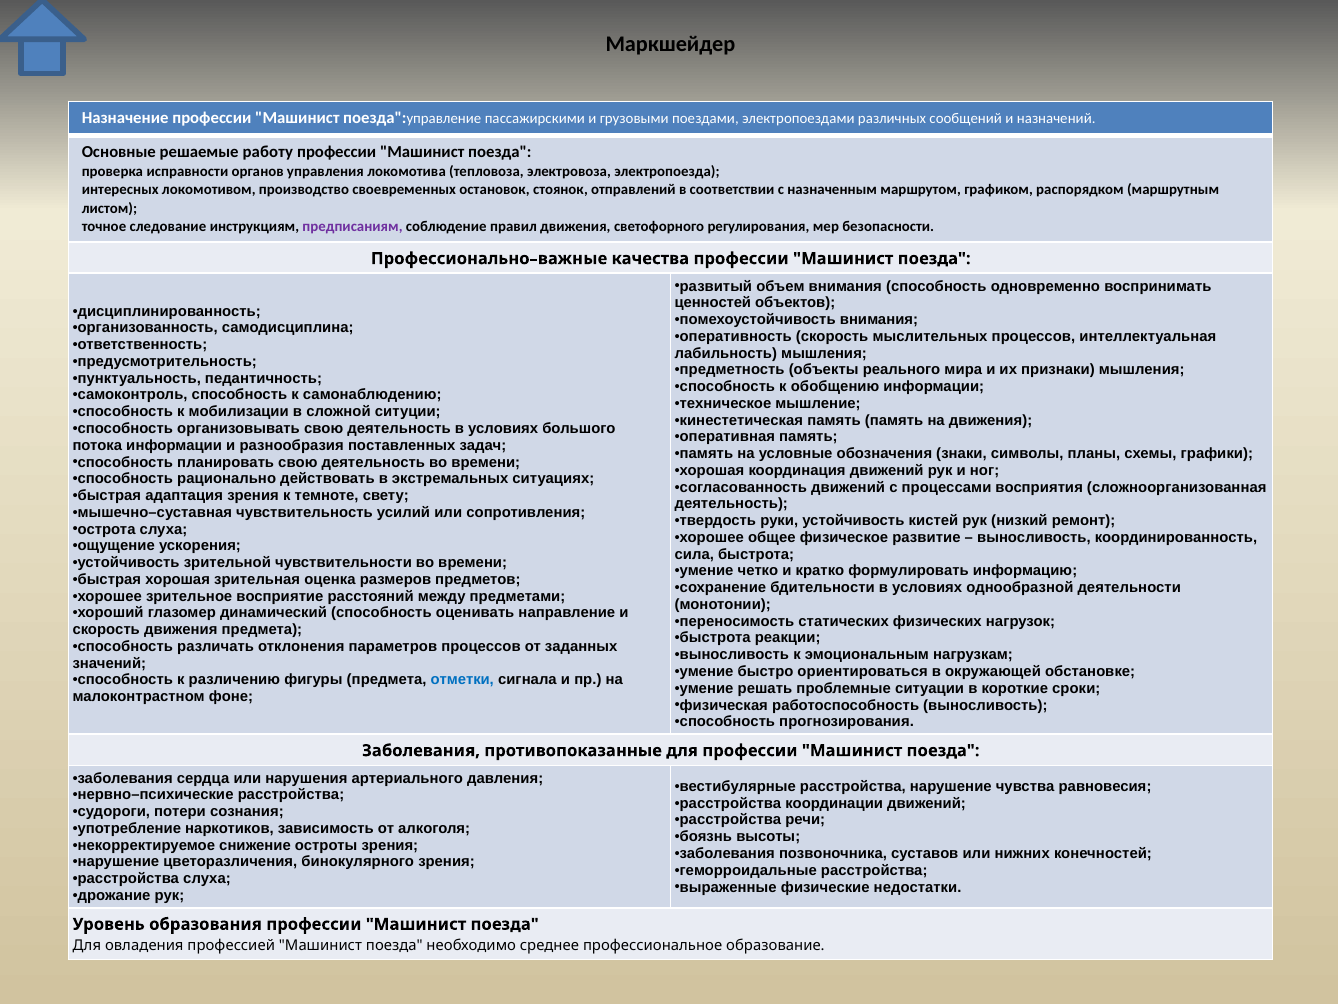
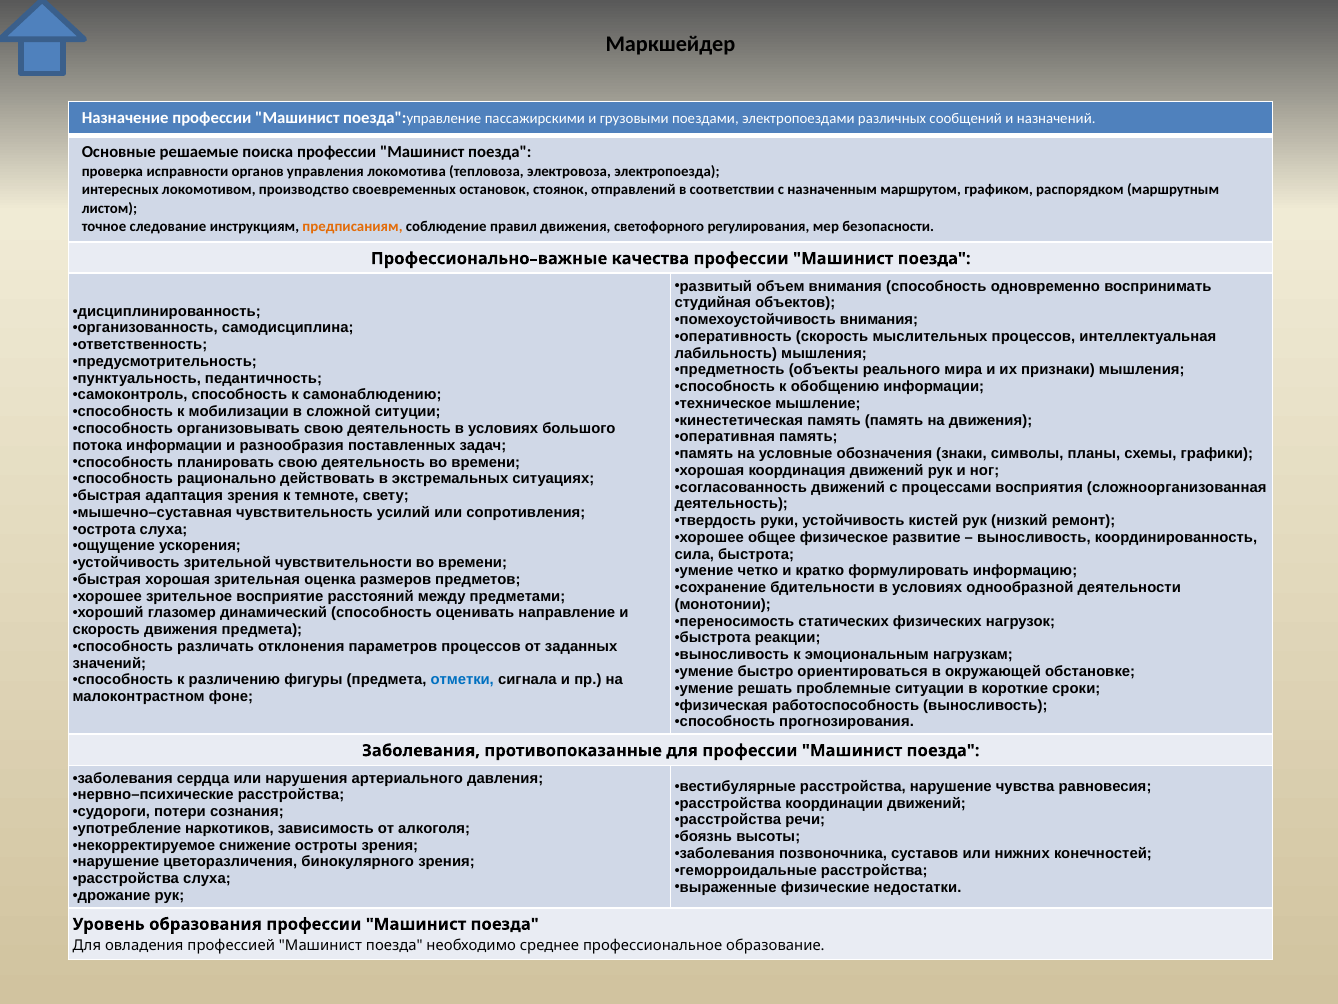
работу: работу -> поиска (268, 152)
предписаниям colour: purple -> orange (353, 226)
ценностей: ценностей -> студийная (713, 303)
